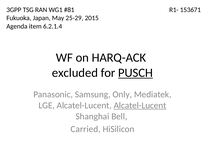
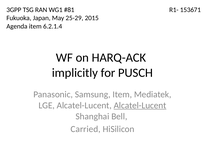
excluded: excluded -> implicitly (75, 73)
PUSCH underline: present -> none (136, 73)
Samsung Only: Only -> Item (122, 94)
